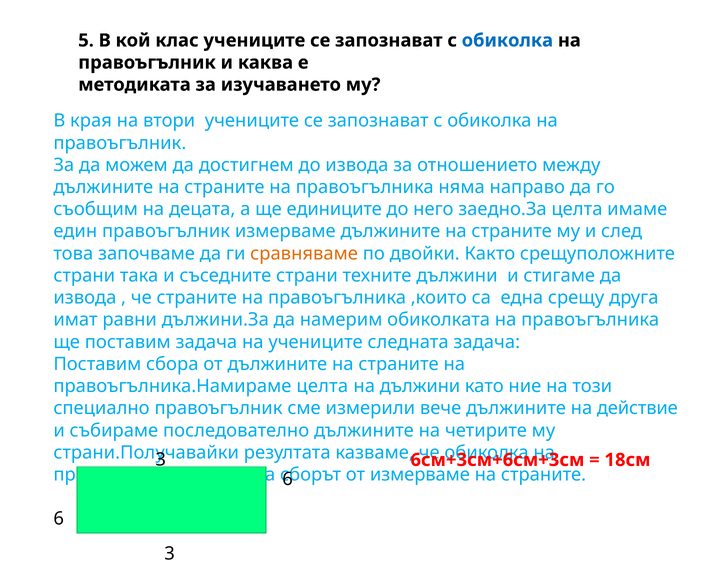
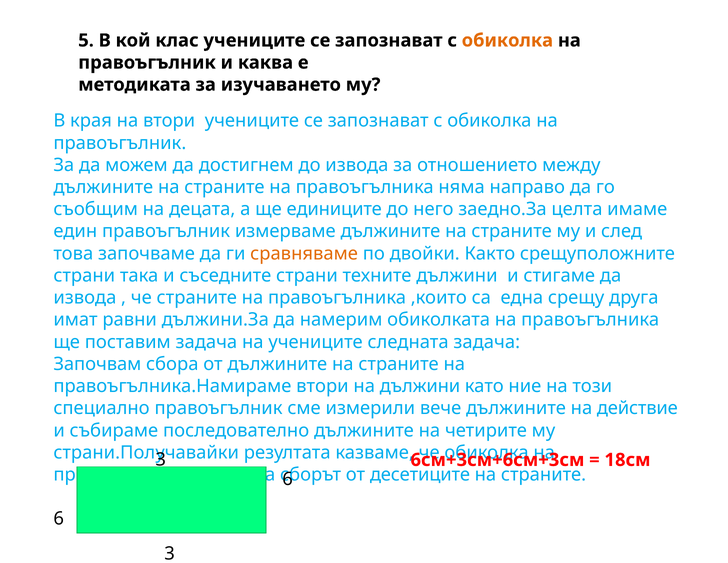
обиколка colour: blue -> orange (507, 40)
Поставим: Поставим -> Започвам (97, 364)
правоъгълника.Намираме целта: целта -> втори (322, 386)
от измерваме: измерваме -> десетиците (420, 474)
